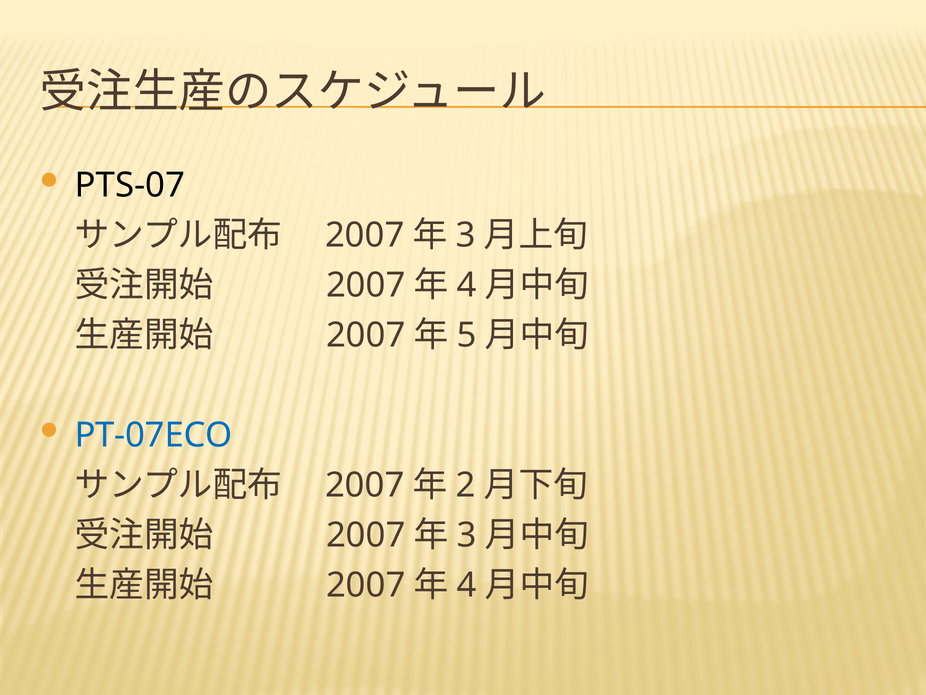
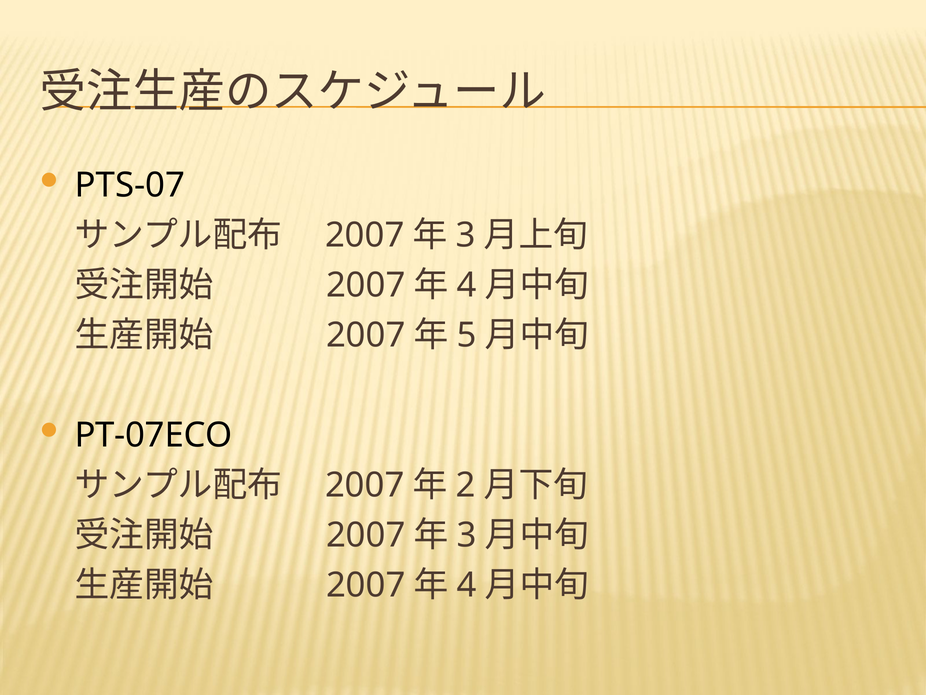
PT-07ECO colour: blue -> black (154, 435)
